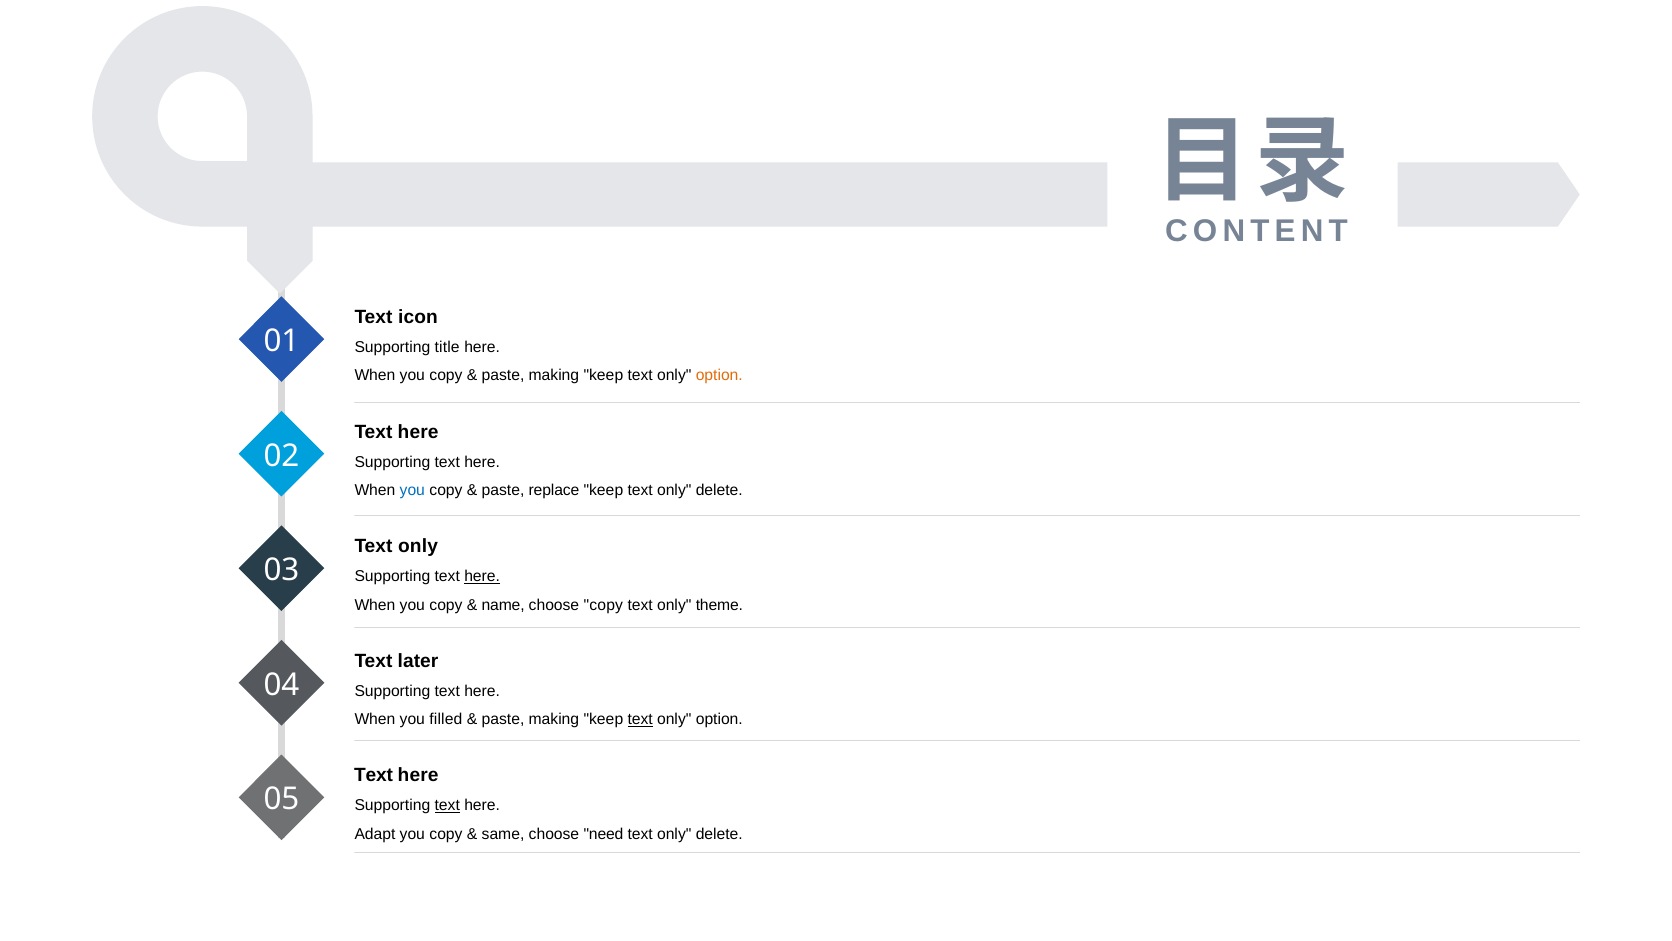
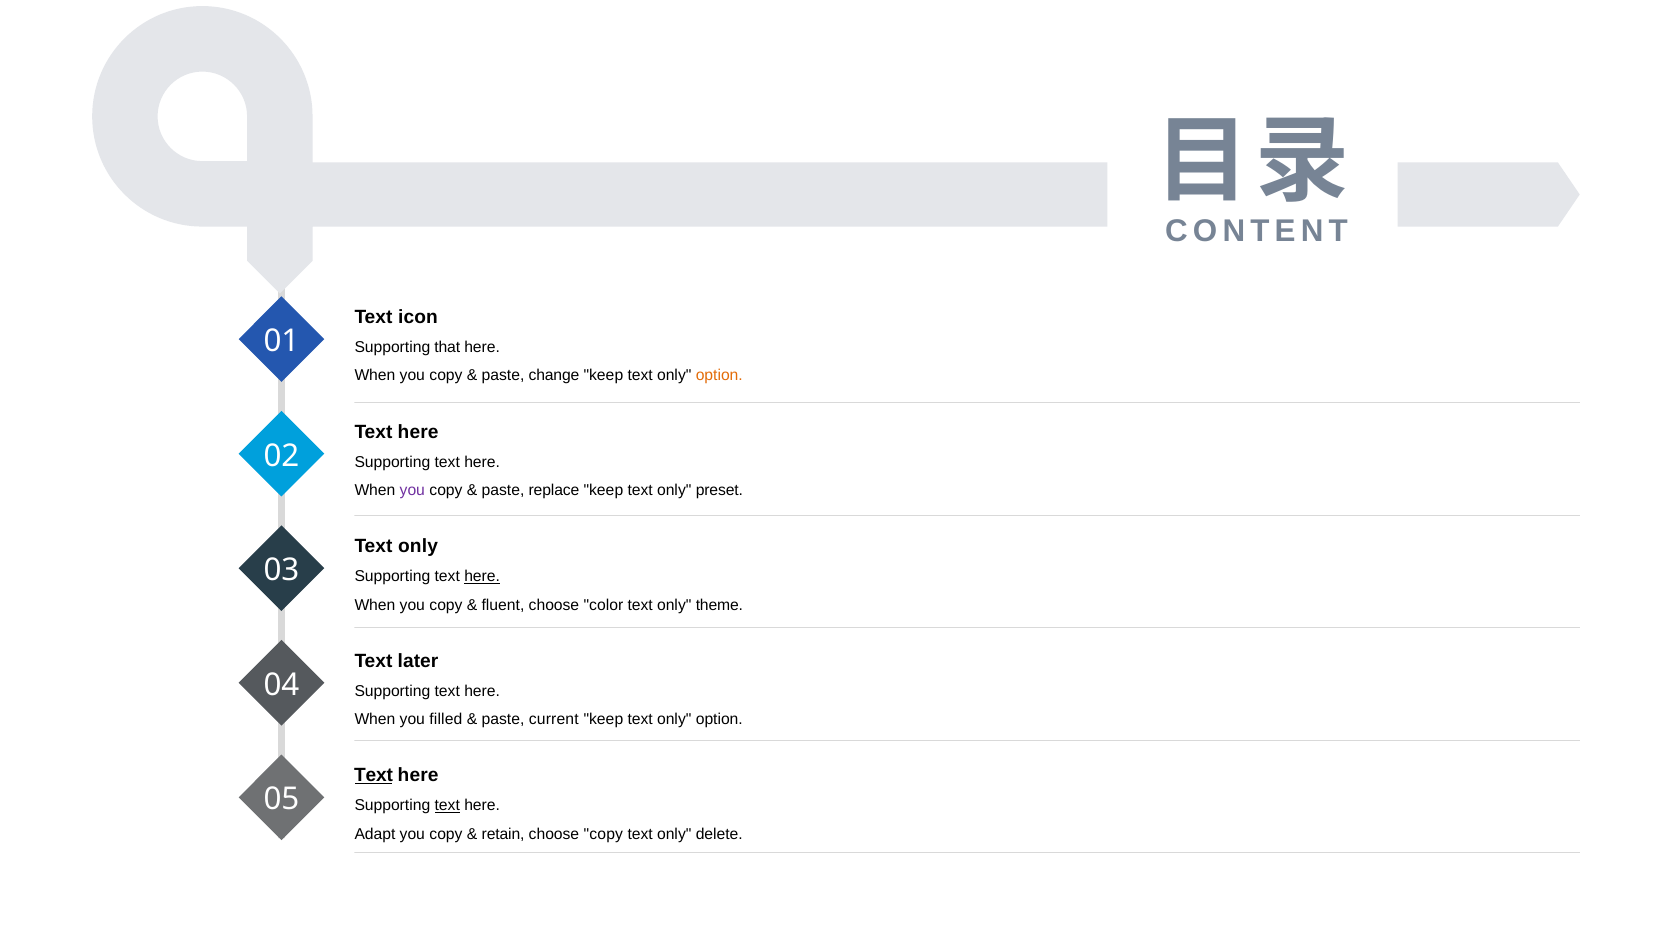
title: title -> that (447, 347)
making: making -> change (554, 376)
you colour: blue -> purple (412, 490)
keep text only delete: delete -> preset (719, 490)
name: name -> fluent (503, 605)
choose copy: copy -> color (603, 605)
making: making -> current (554, 719)
text underline: present -> none (640, 719)
Text underline: none -> present (374, 775)
same: same -> retain (503, 834)
choose need: need -> copy (603, 834)
